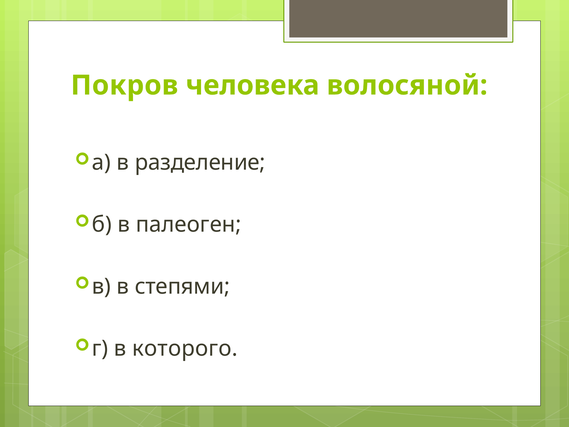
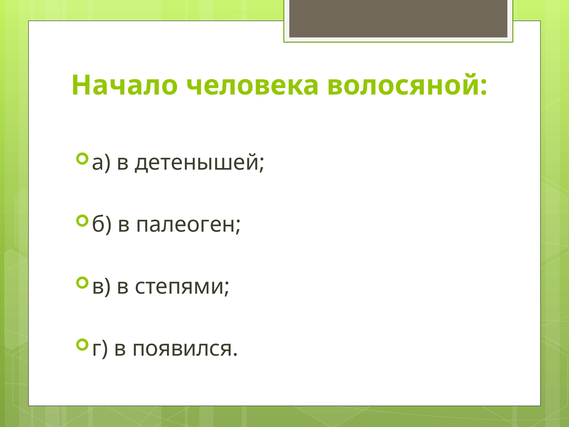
Покров: Покров -> Начало (124, 85)
разделение: разделение -> детенышей (200, 162)
которого: которого -> появился (185, 348)
